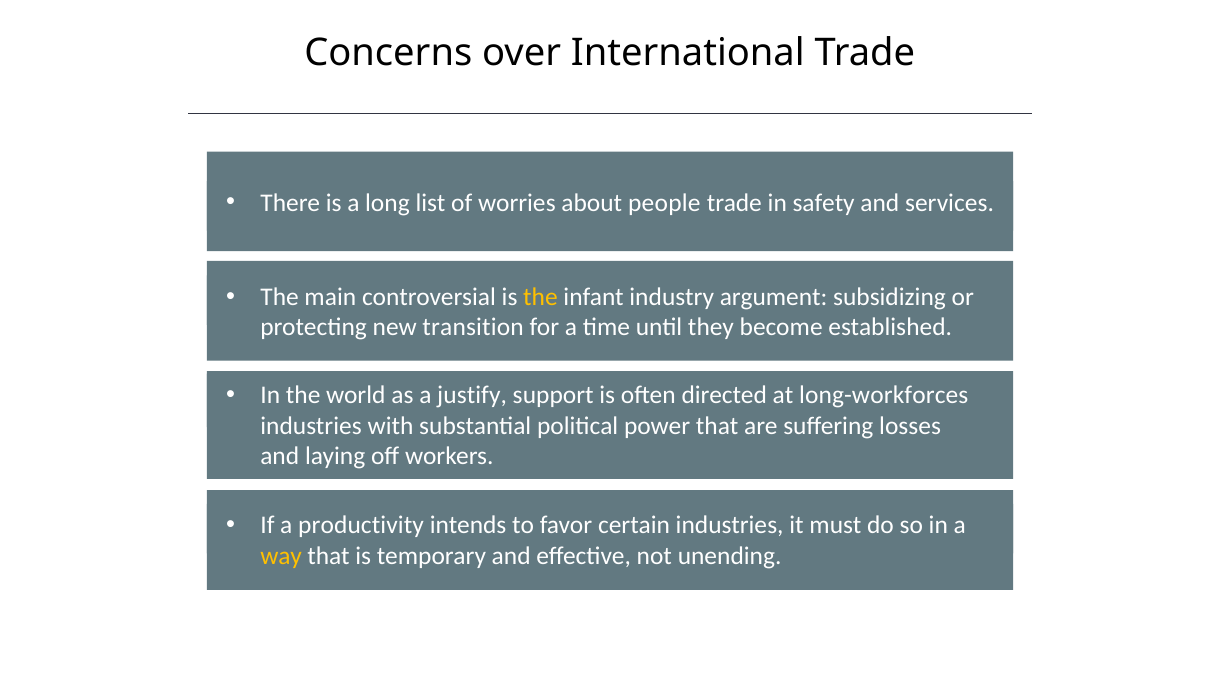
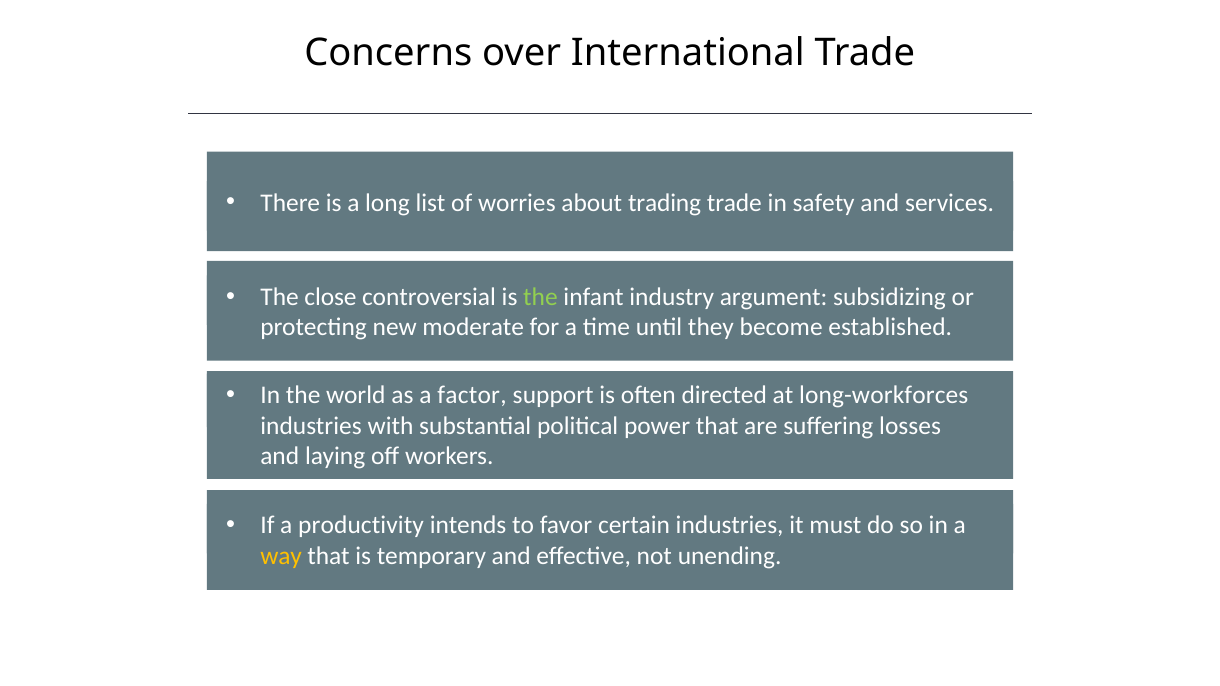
people: people -> trading (665, 203)
main: main -> close (330, 297)
the colour: yellow -> light green (540, 297)
transition: transition -> moderate (473, 328)
justify: justify -> factor (472, 395)
